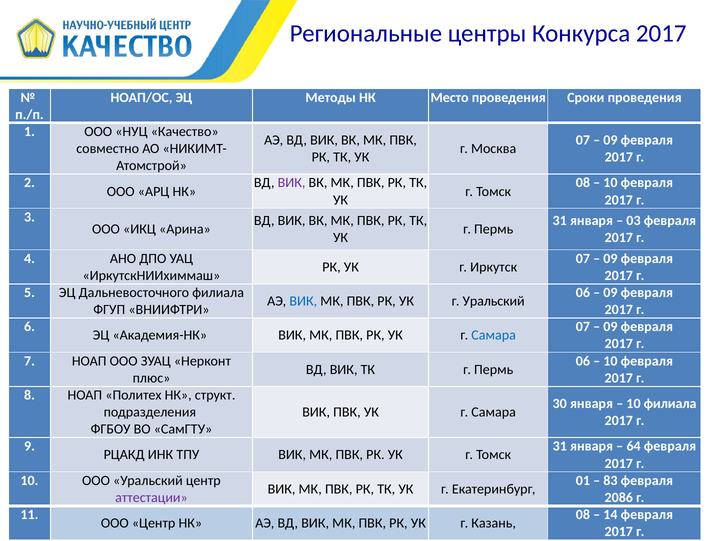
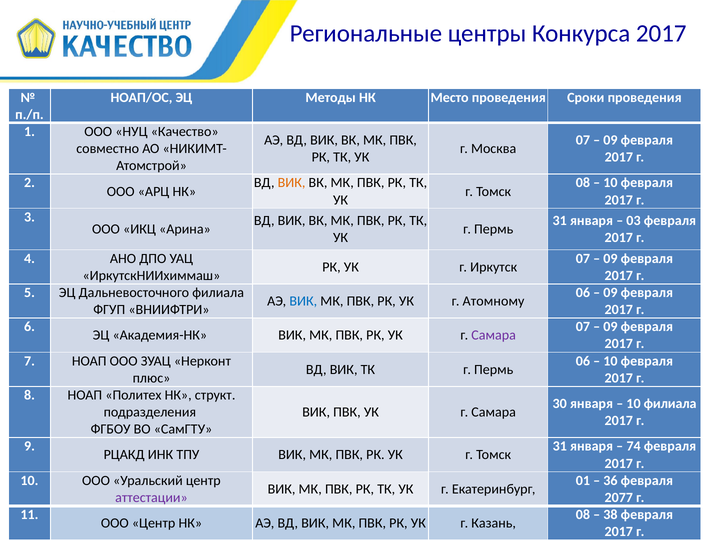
ВИК colour: purple -> orange (292, 183)
г Уральский: Уральский -> Атомному (494, 301)
Самара colour: blue -> purple (494, 335)
64: 64 -> 74 (634, 446)
83: 83 -> 36 (610, 480)
2086: 2086 -> 2077 (619, 497)
14: 14 -> 38 (610, 514)
